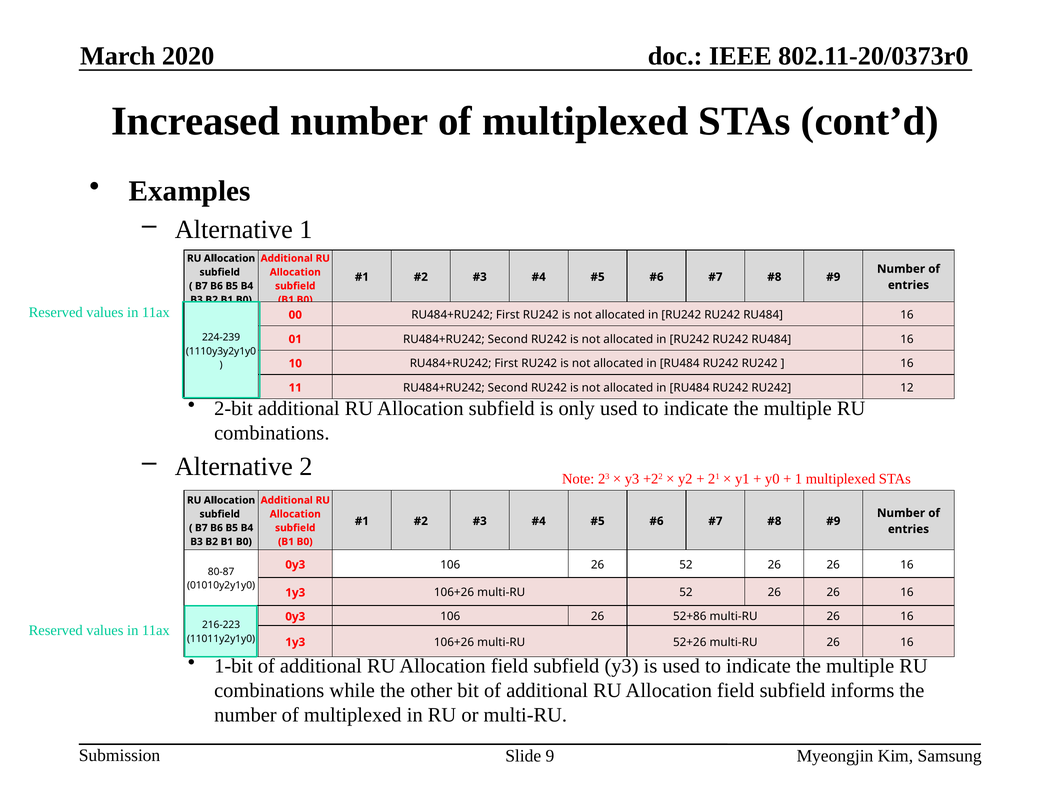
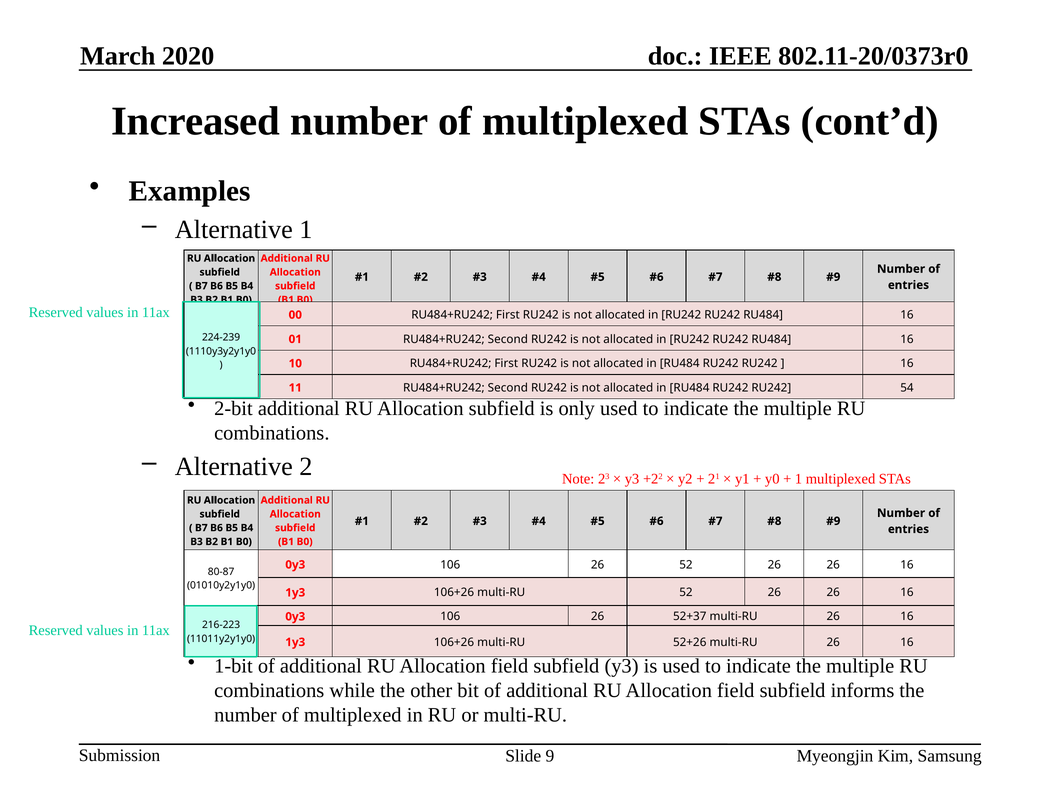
12: 12 -> 54 (907, 388)
52+86: 52+86 -> 52+37 (690, 617)
